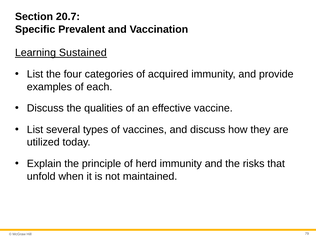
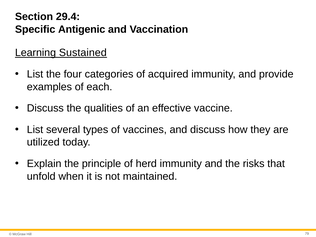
20.7: 20.7 -> 29.4 (68, 17)
Prevalent: Prevalent -> Antigenic (82, 29)
